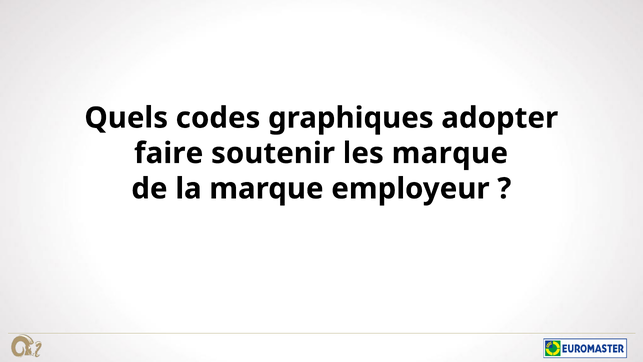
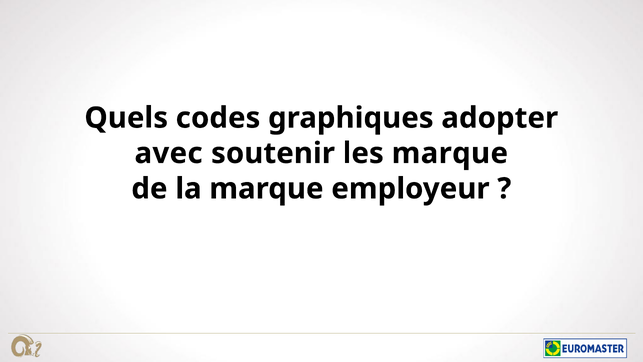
faire: faire -> avec (169, 153)
